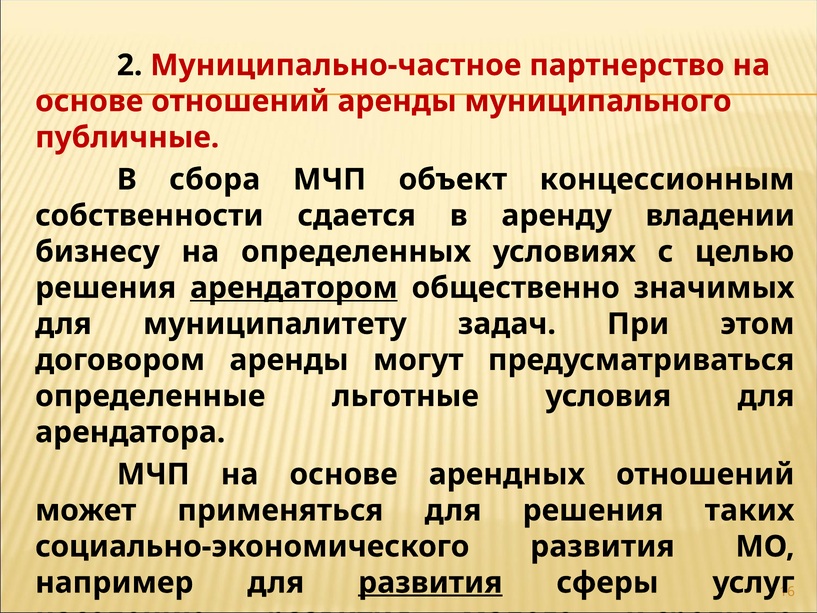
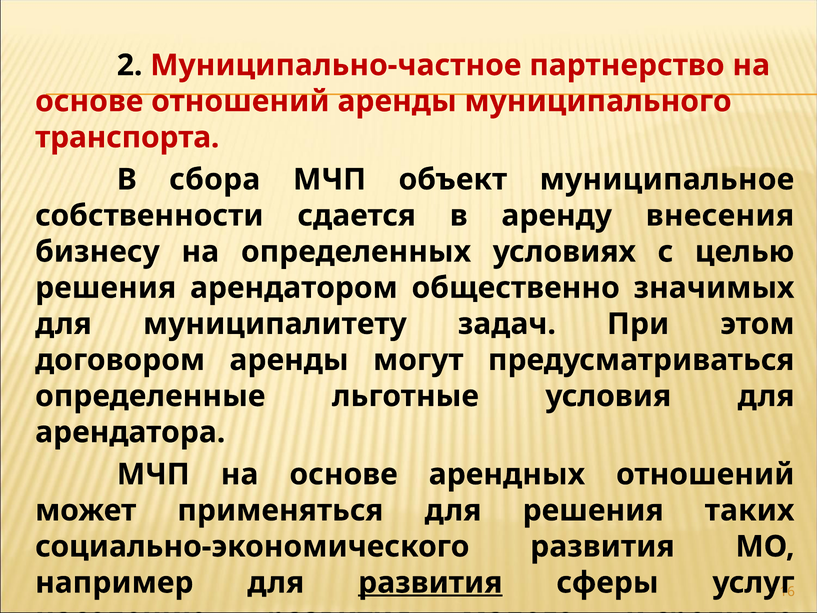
публичные: публичные -> транспорта (127, 137)
концессионным: концессионным -> муниципальное (667, 179)
владении: владении -> внесения (720, 216)
арендатором underline: present -> none (294, 288)
